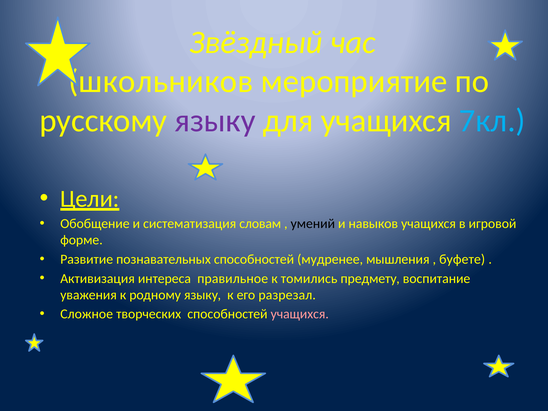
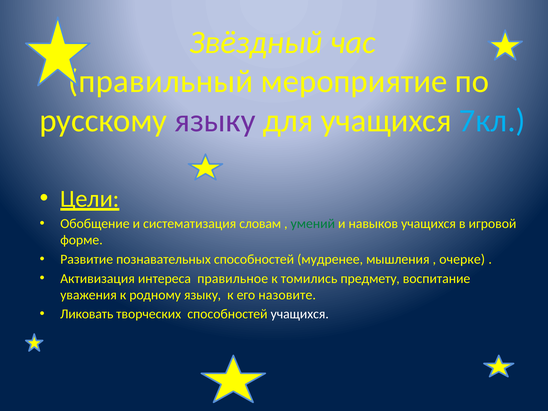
школьников: школьников -> правильный (161, 81)
умений colour: black -> green (313, 224)
буфете: буфете -> очерке (462, 259)
разрезал: разрезал -> назовите (287, 295)
Сложное: Сложное -> Ликовать (87, 314)
учащихся colour: pink -> white (300, 314)
